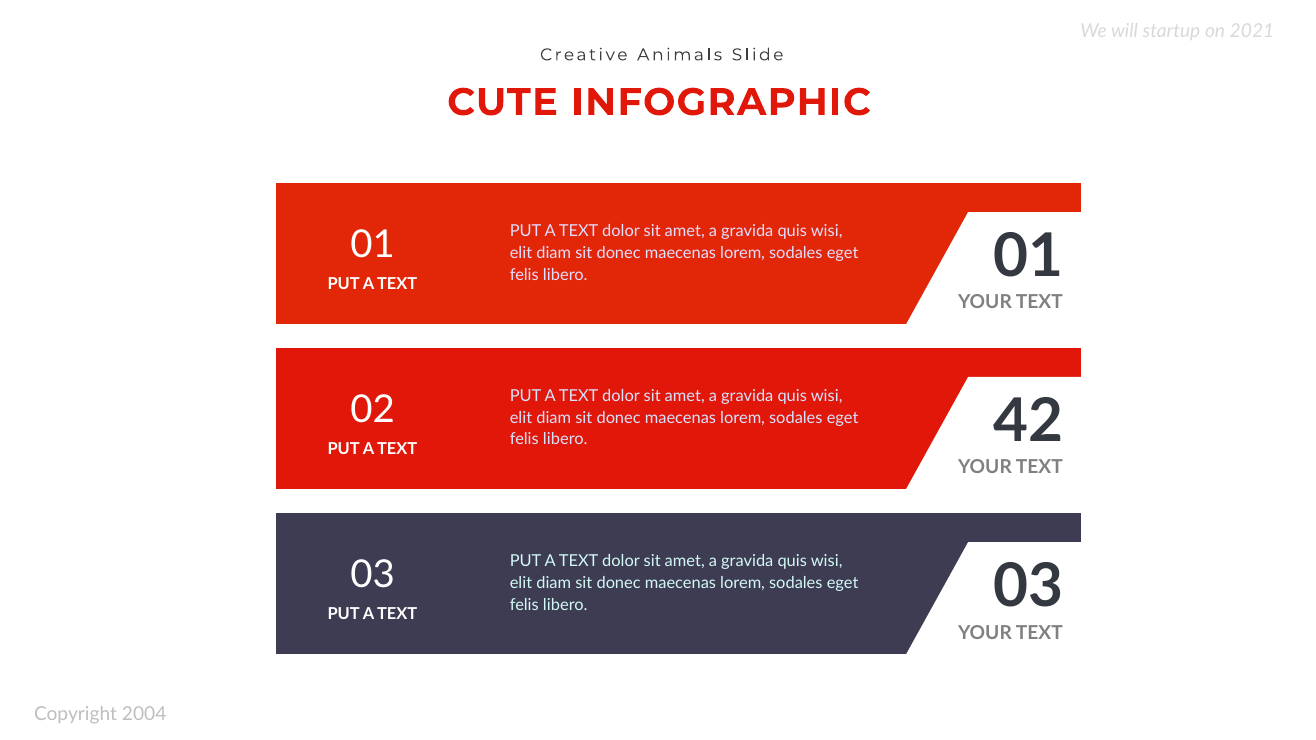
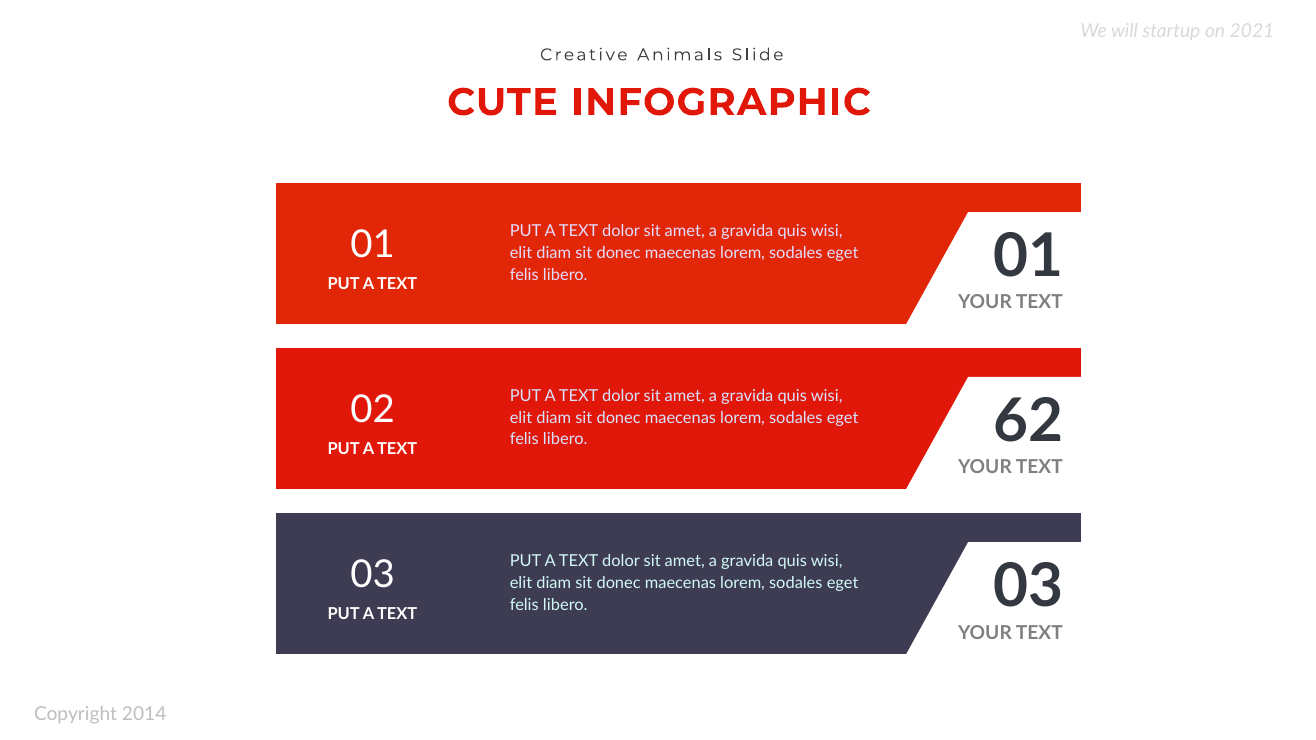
42: 42 -> 62 (1028, 421)
2004: 2004 -> 2014 (144, 714)
